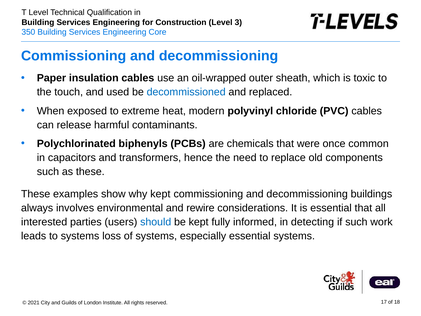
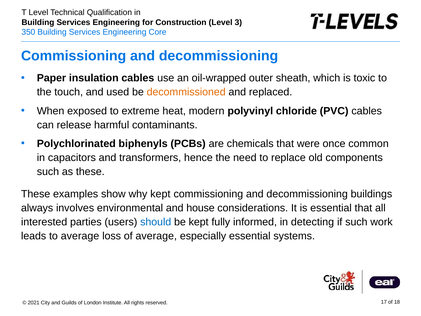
decommissioned colour: blue -> orange (186, 92)
rewire: rewire -> house (200, 208)
to systems: systems -> average (80, 236)
of systems: systems -> average (156, 236)
